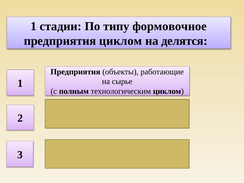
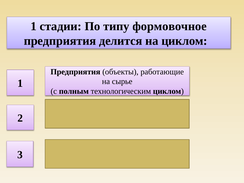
предприятия циклом: циклом -> делится (121, 41)
на делятся: делятся -> циклом (184, 41)
